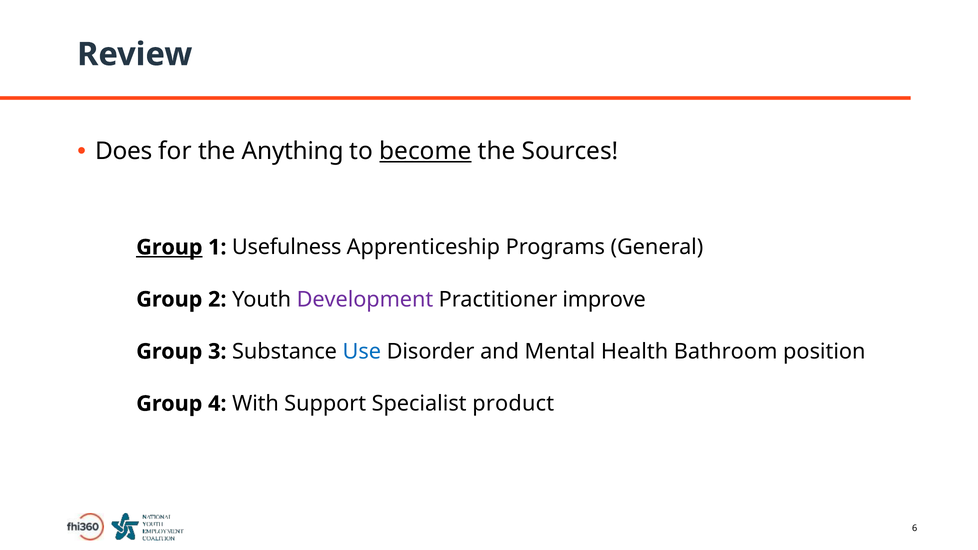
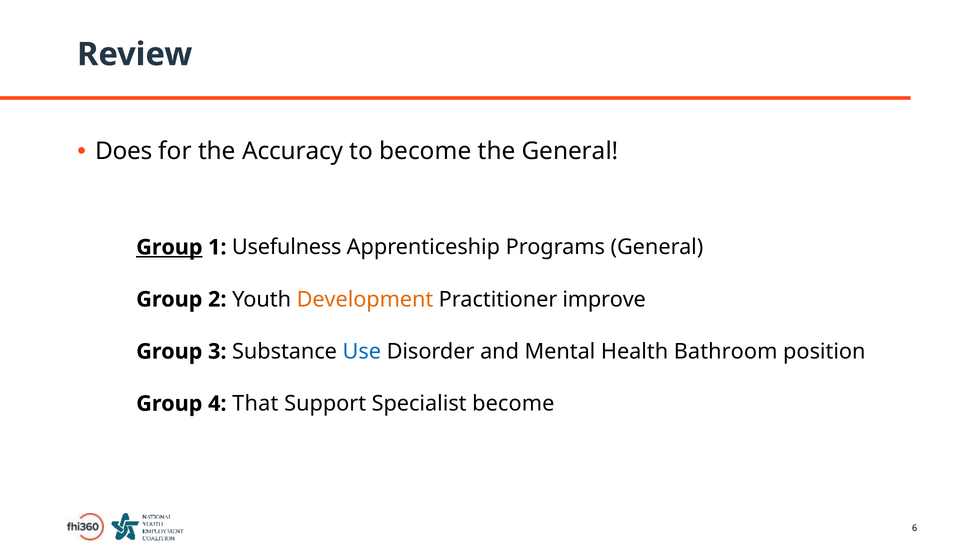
Anything: Anything -> Accuracy (293, 151)
become underline: present -> none (425, 151)
the Sources: Sources -> General (570, 151)
Development colour: purple -> orange (365, 299)
With: With -> That (255, 404)
Specialist product: product -> become (513, 404)
